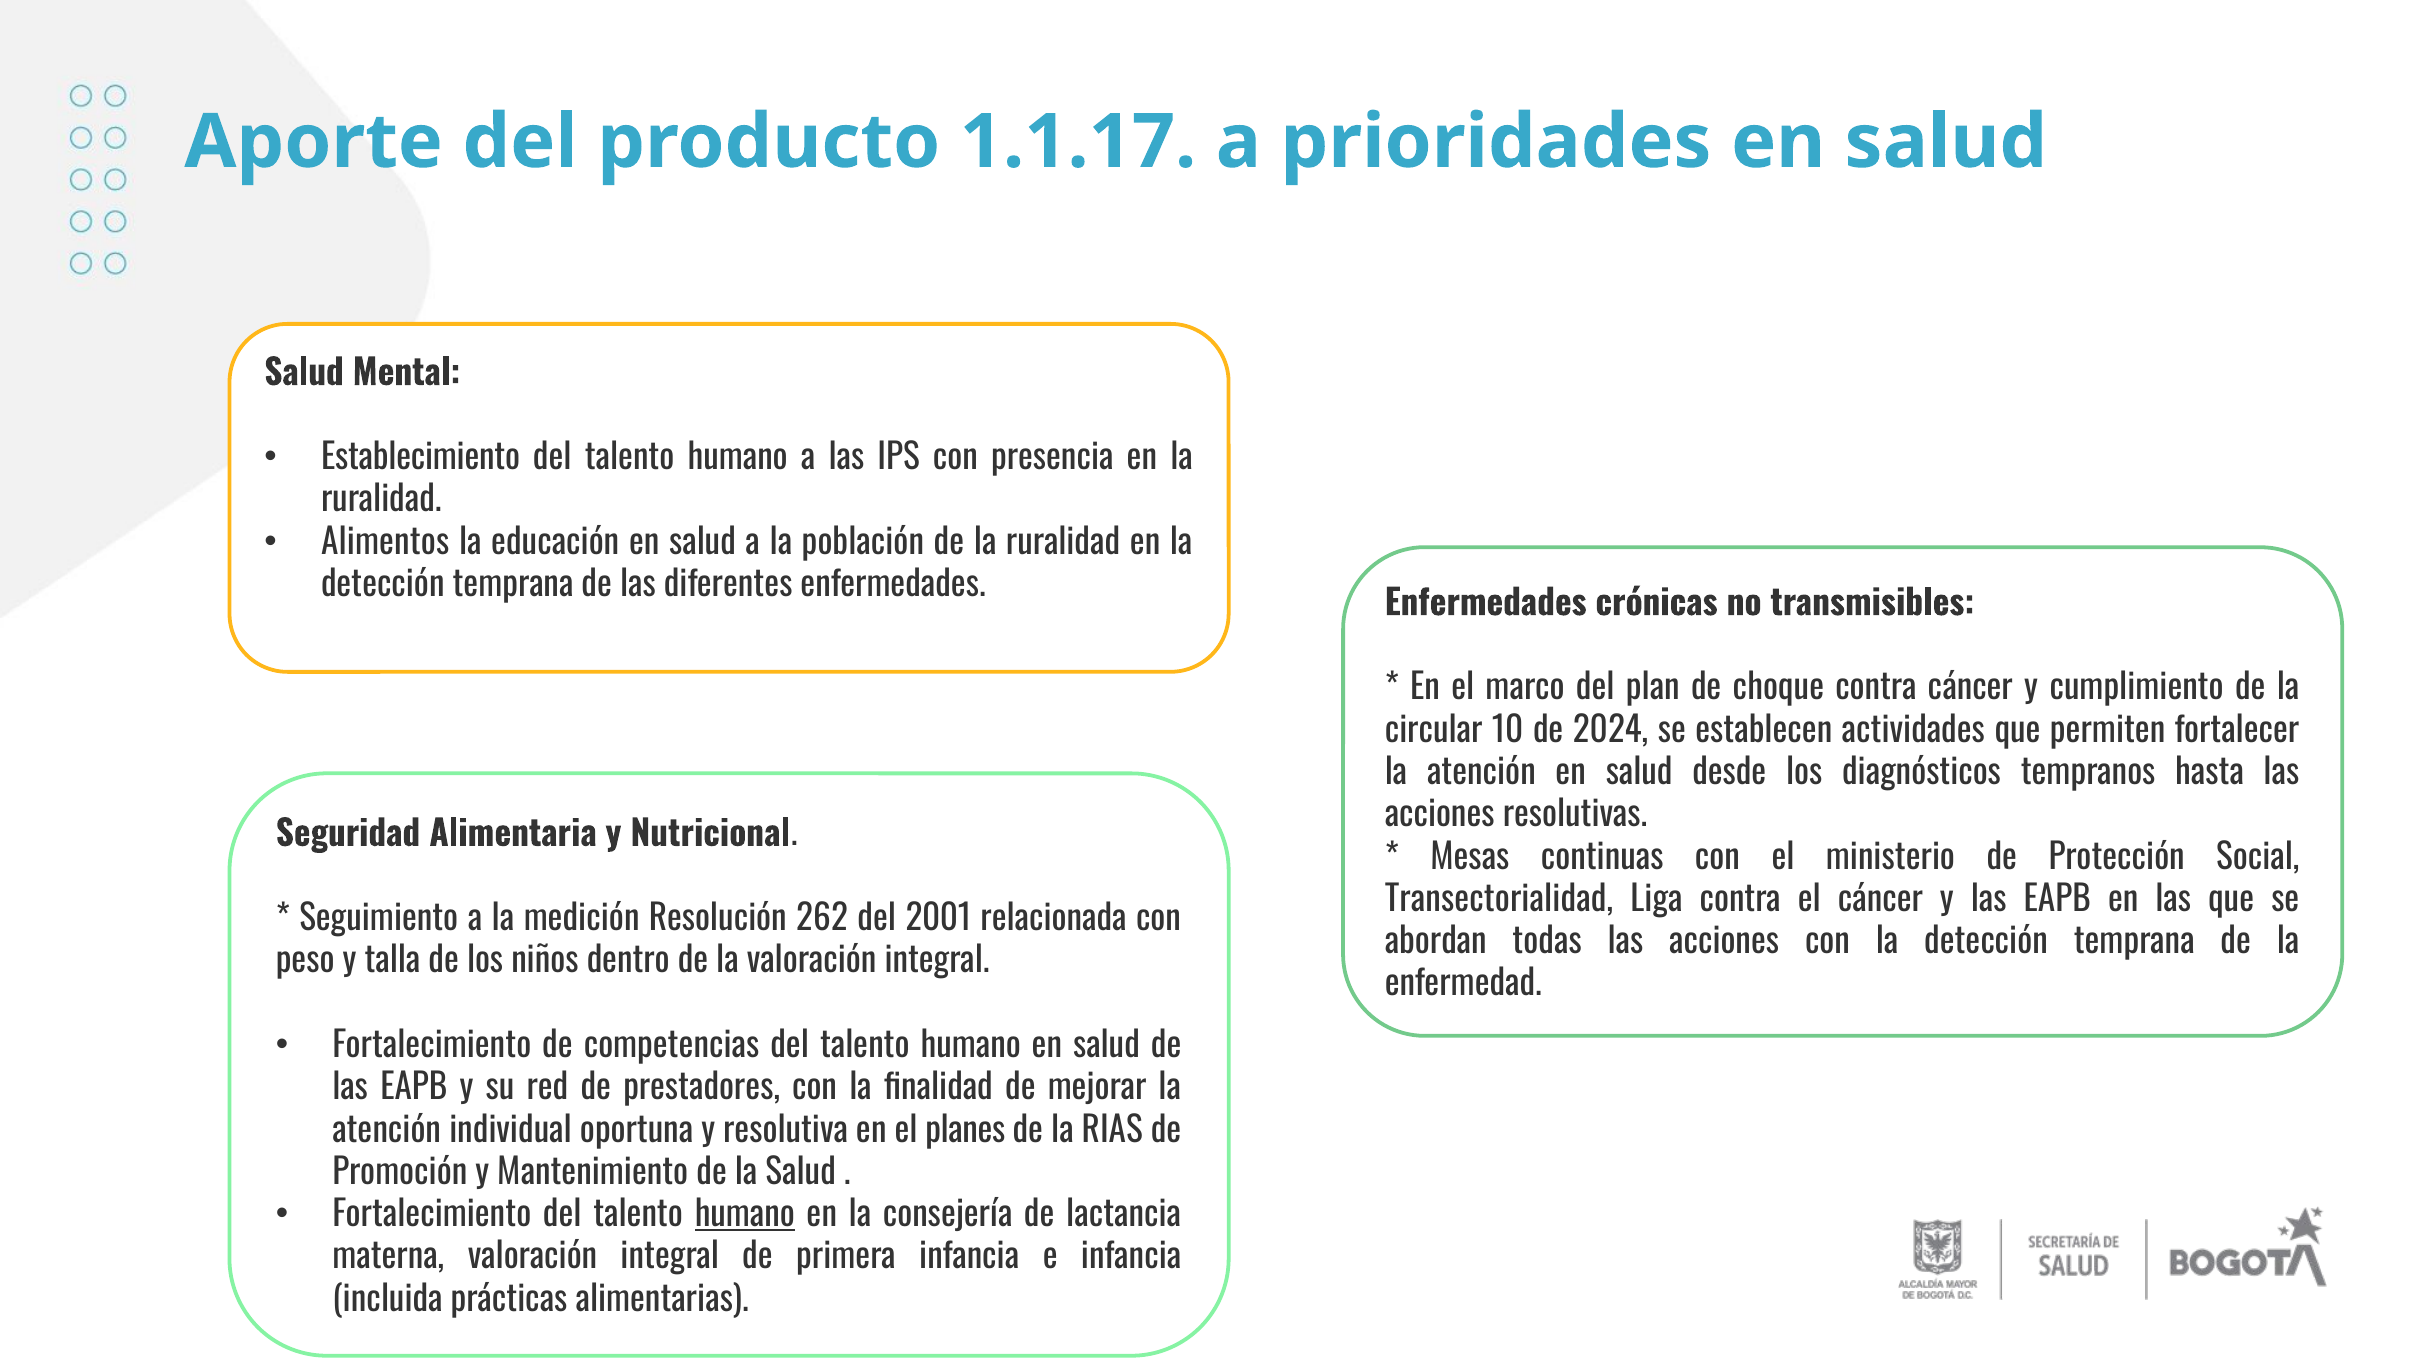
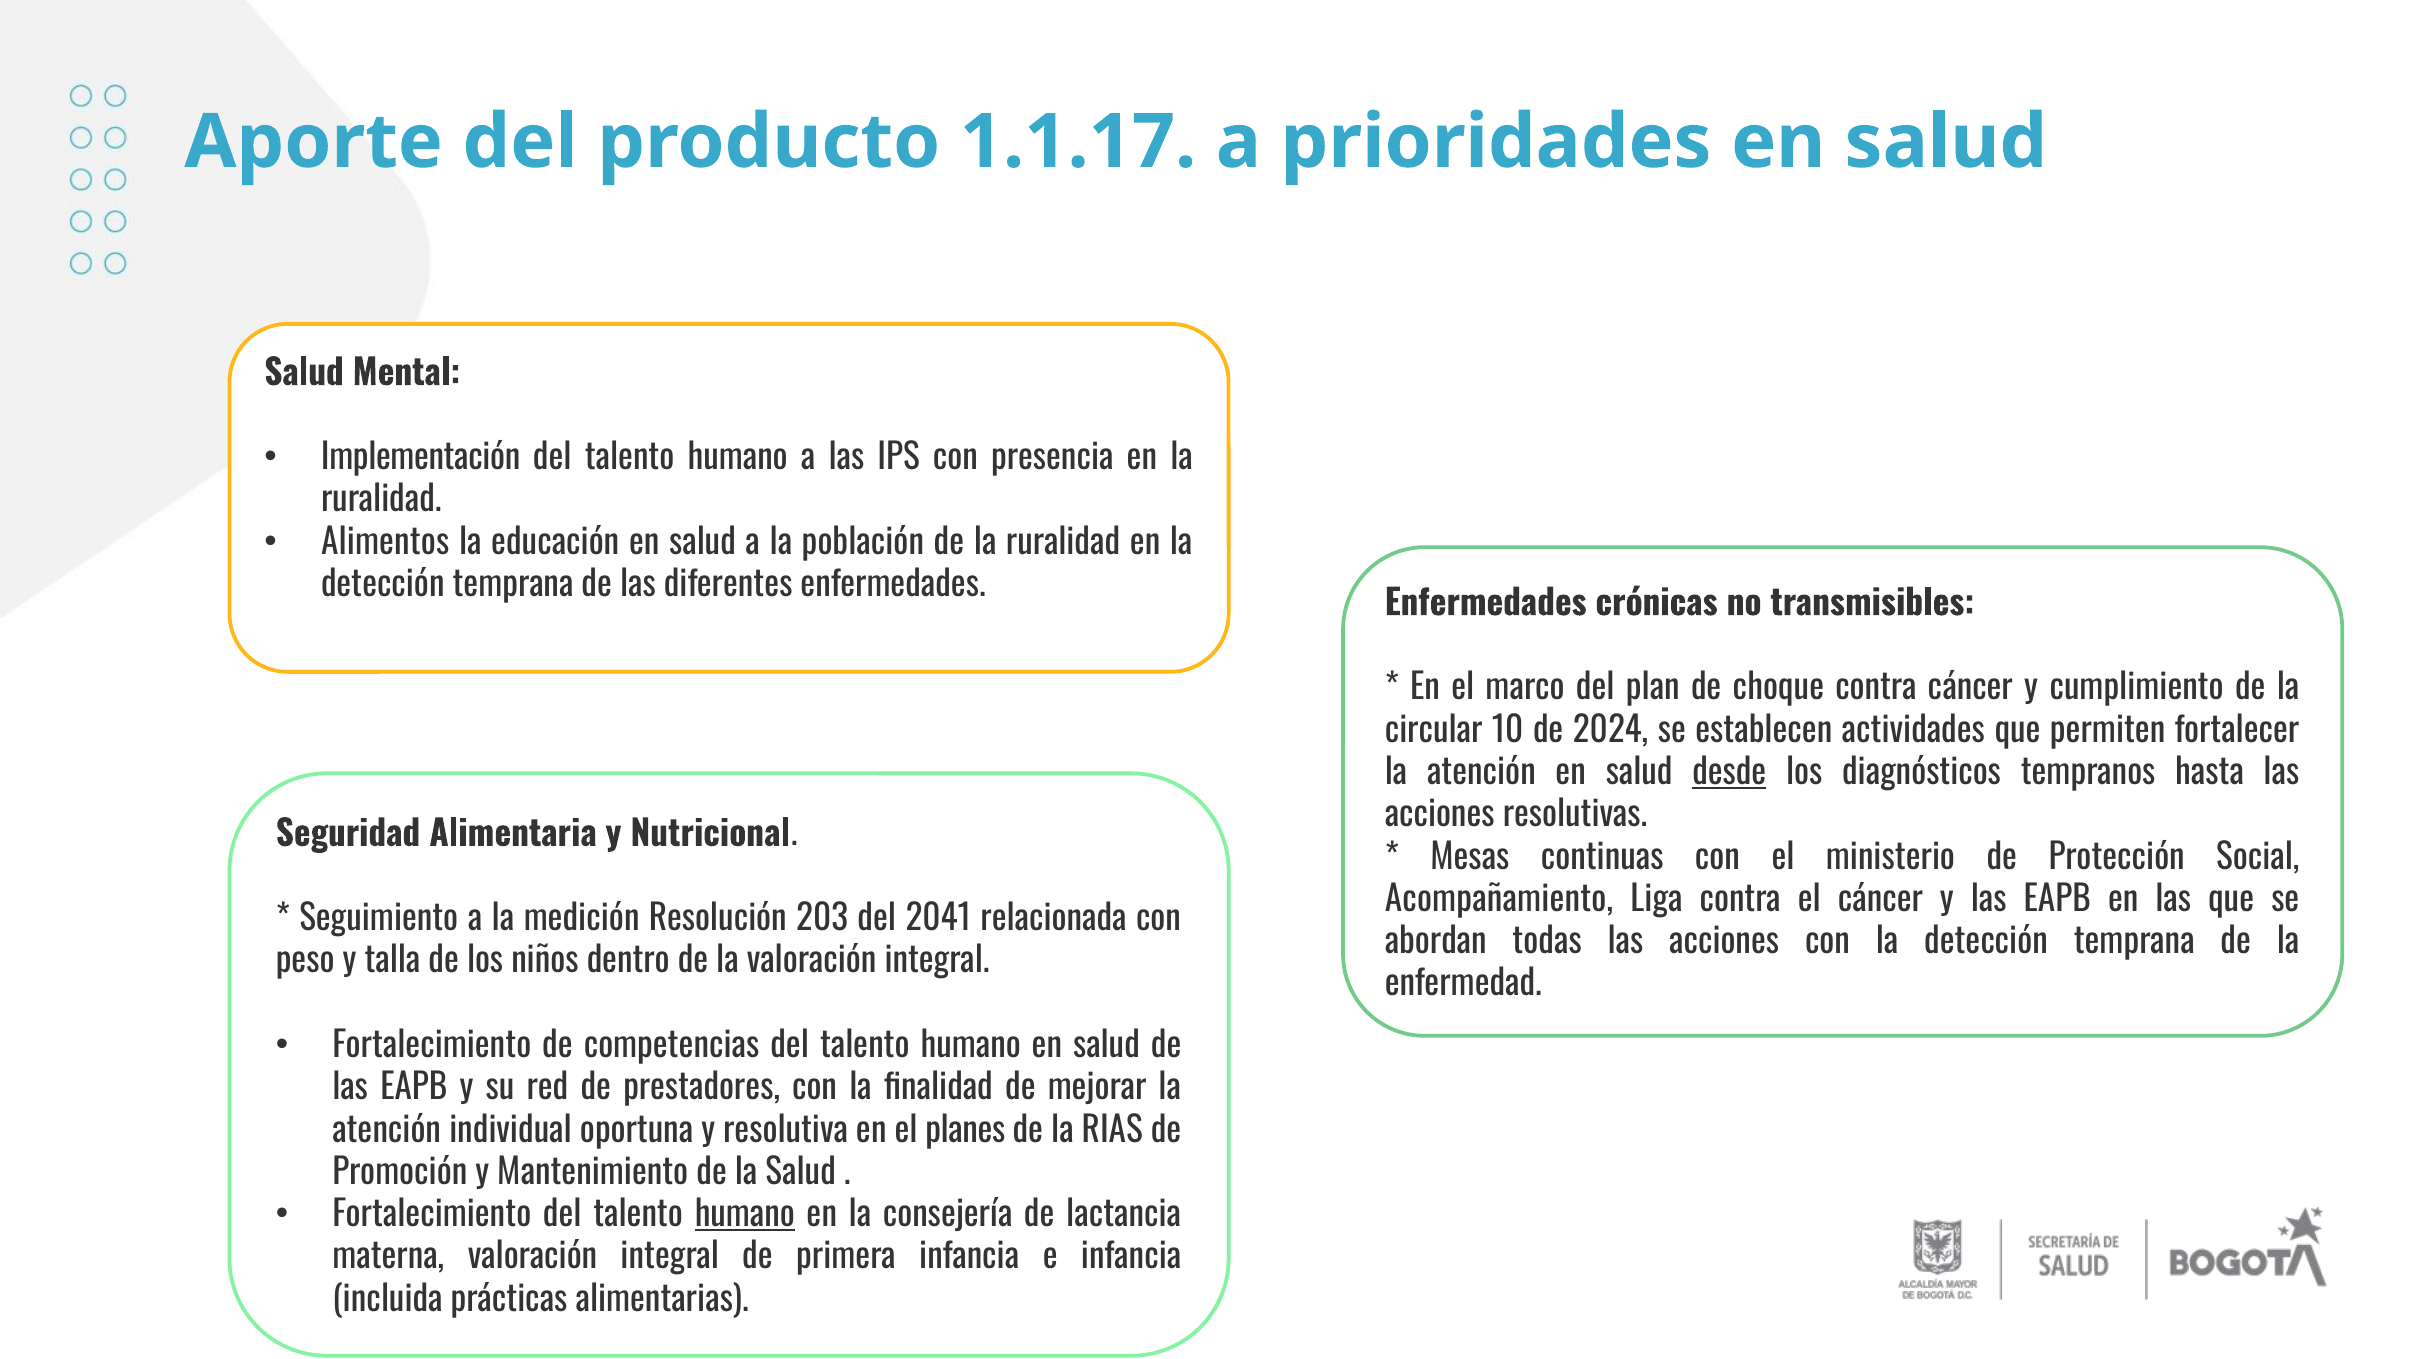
Establecimiento: Establecimiento -> Implementación (421, 458)
desde underline: none -> present (1729, 773)
Transectorialidad: Transectorialidad -> Acompañamiento (1499, 900)
262: 262 -> 203 (822, 919)
2001: 2001 -> 2041 (938, 919)
